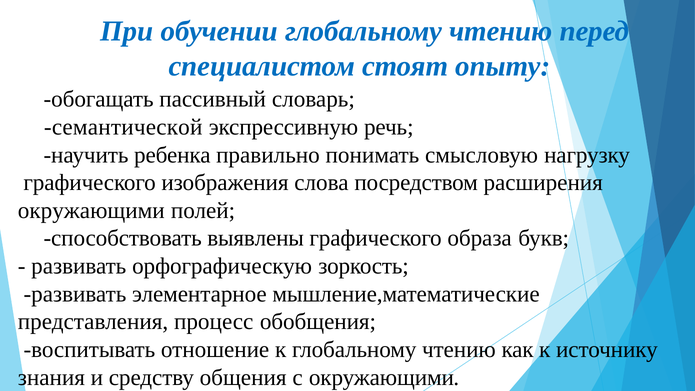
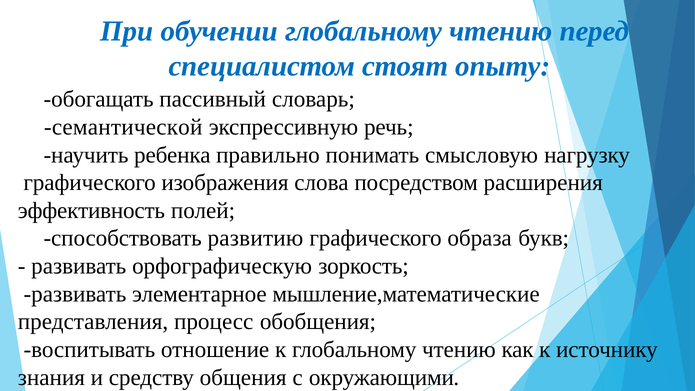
окружающими: окружающими -> эффективность (91, 210)
выявлены: выявлены -> развитию (255, 238)
